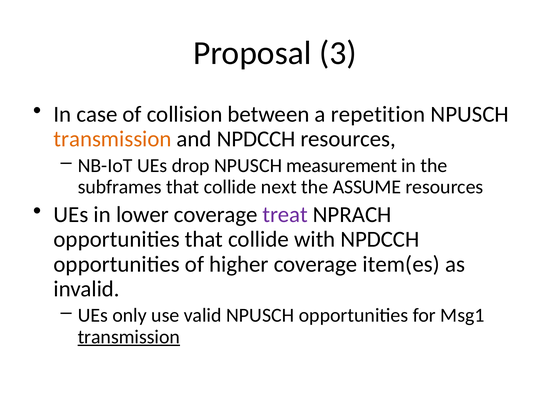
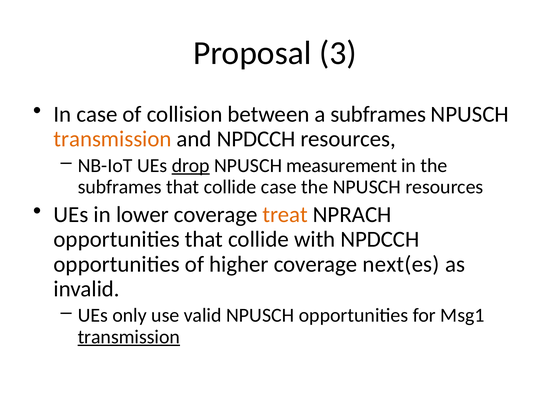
a repetition: repetition -> subframes (378, 114)
drop underline: none -> present (191, 166)
collide next: next -> case (279, 187)
the ASSUME: ASSUME -> NPUSCH (367, 187)
treat colour: purple -> orange (285, 215)
item(es: item(es -> next(es (401, 264)
